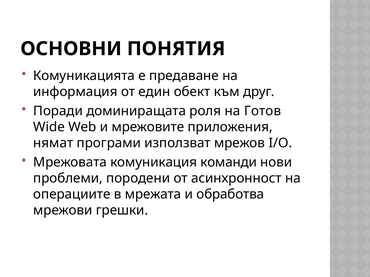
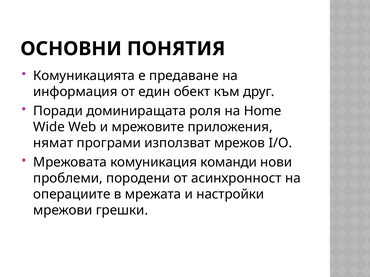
Готов: Готов -> Home (263, 111)
обработва: обработва -> настройки (230, 195)
